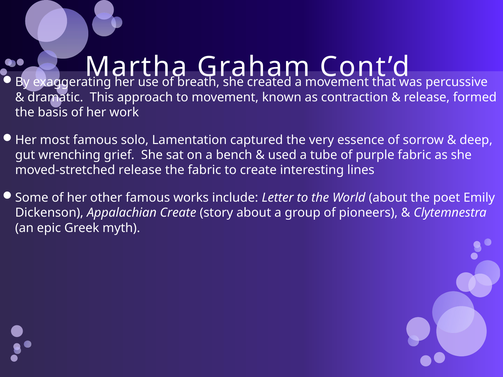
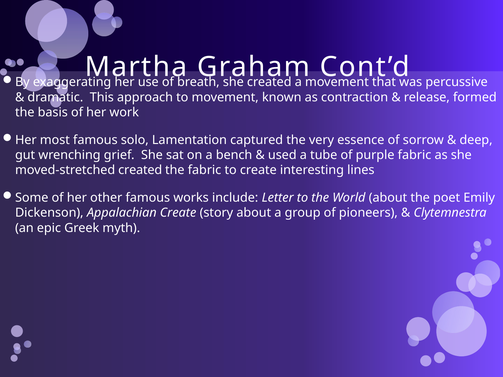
moved-stretched release: release -> created (140, 170)
